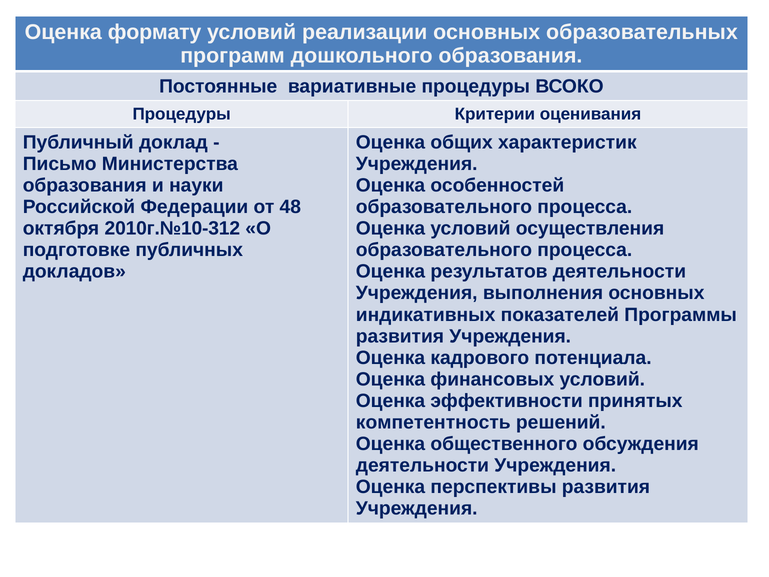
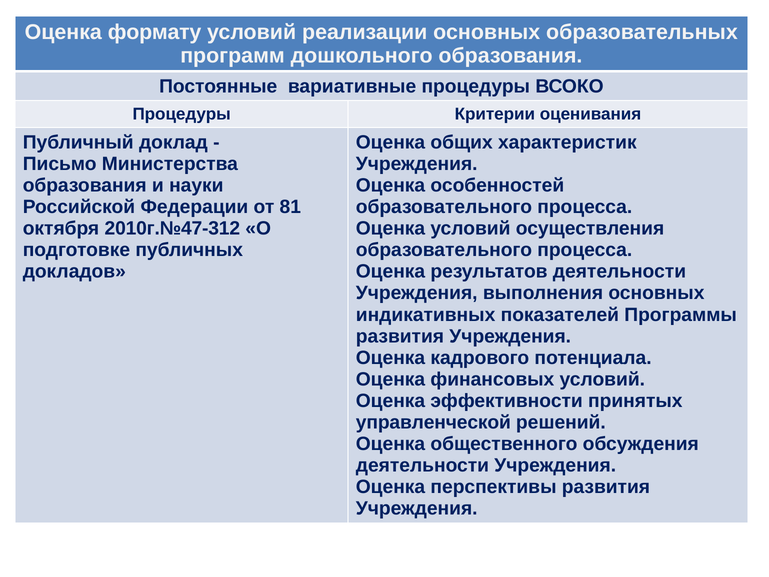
48: 48 -> 81 (290, 207)
2010г.№10-312: 2010г.№10-312 -> 2010г.№47-312 (172, 228)
компетентность: компетентность -> управленческой (433, 422)
